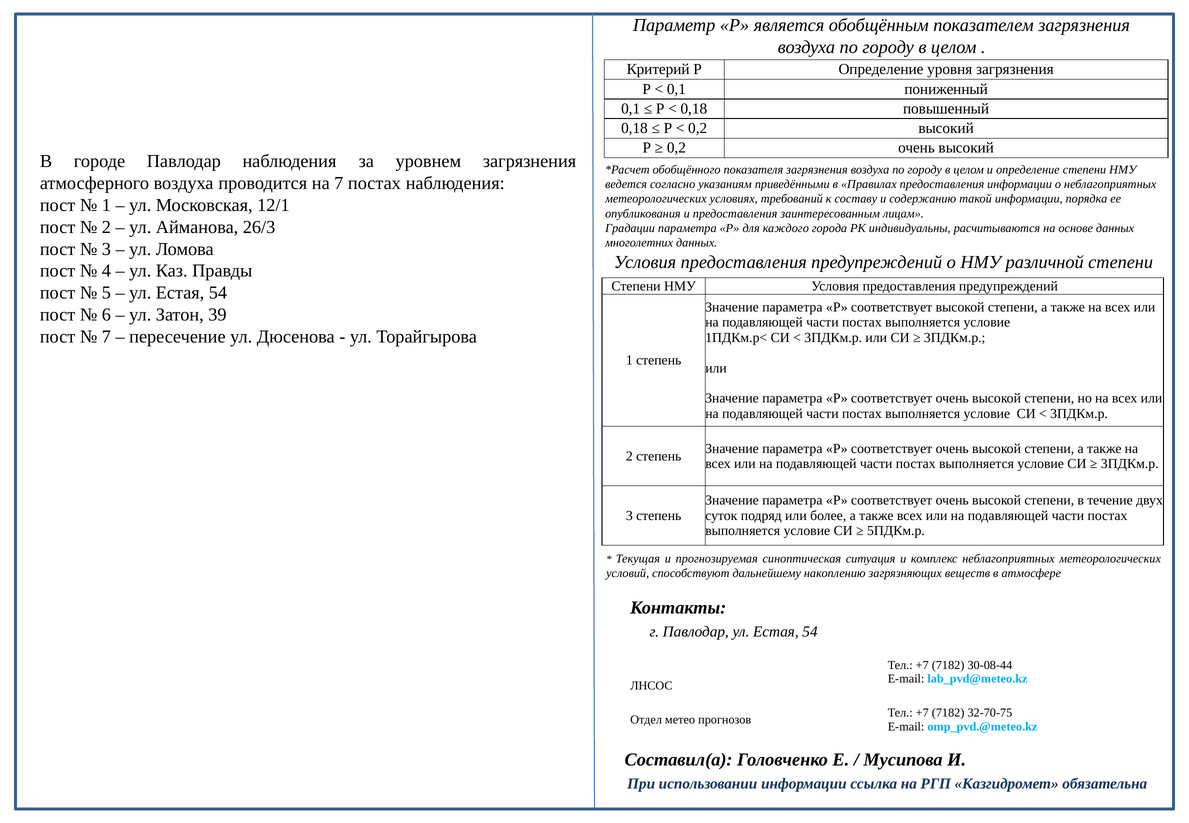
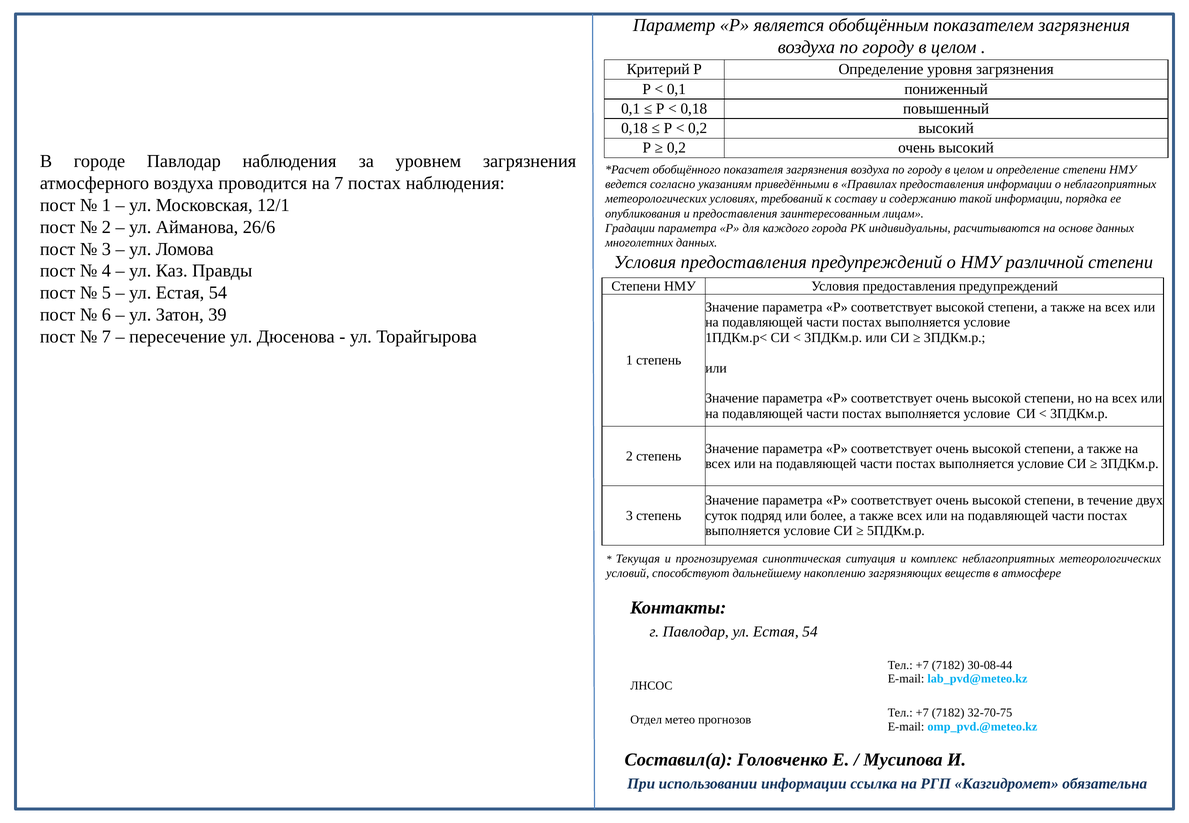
26/3: 26/3 -> 26/6 (259, 227)
